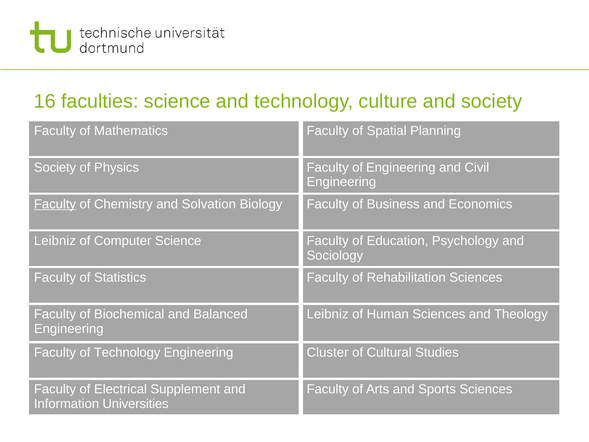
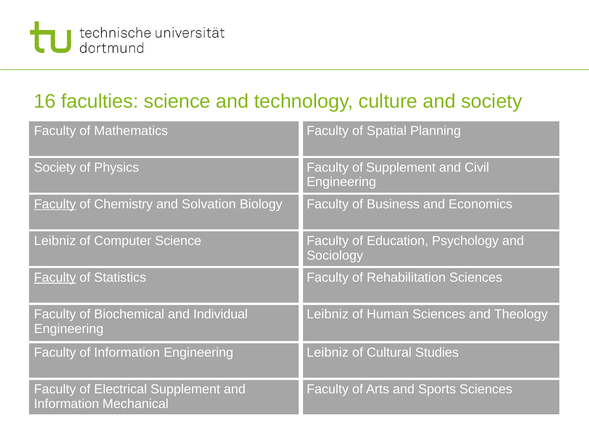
of Engineering: Engineering -> Supplement (401, 167)
Faculty underline: none -> present (55, 277)
Balanced: Balanced -> Individual (221, 314)
of Technology: Technology -> Information (127, 352)
Cluster: Cluster -> Leibniz (328, 352)
Universities: Universities -> Mechanical (136, 404)
